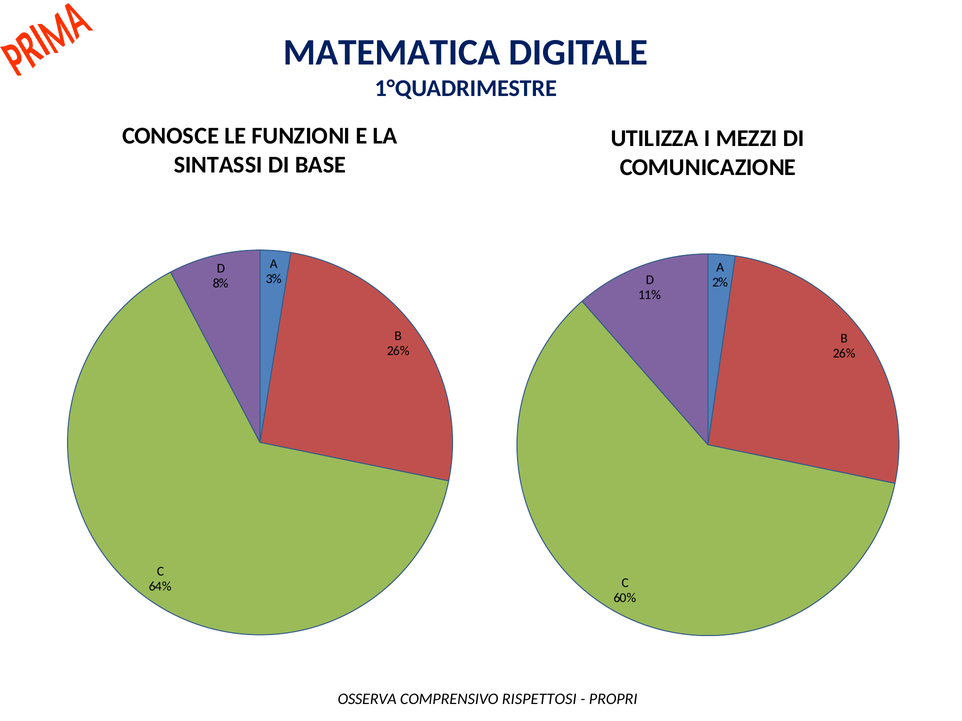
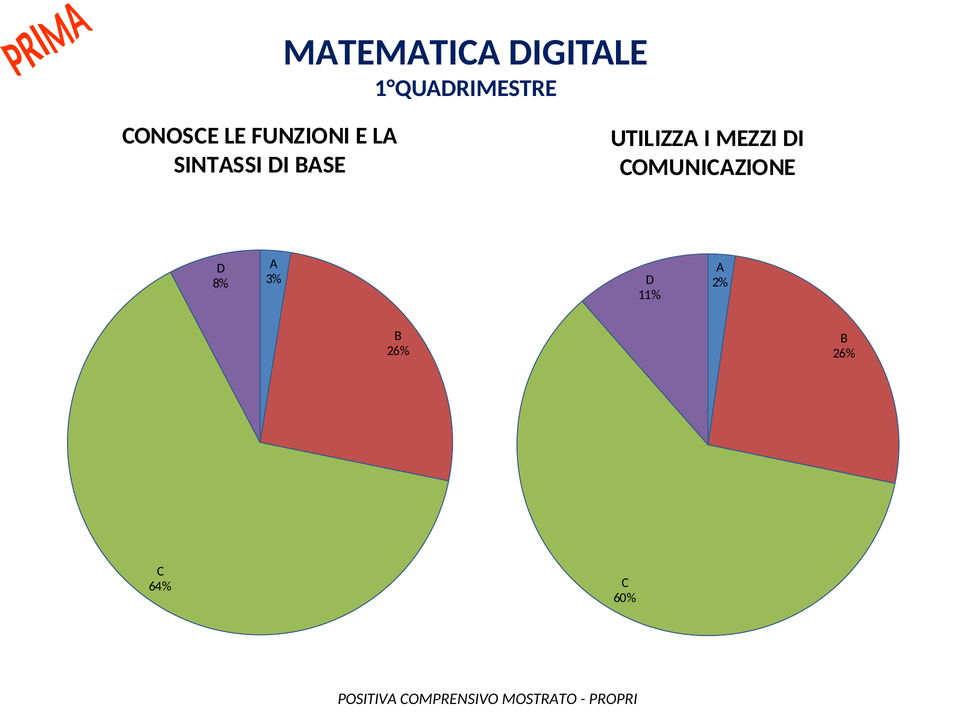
OSSERVA: OSSERVA -> POSITIVA (367, 699)
RISPETTOSI: RISPETTOSI -> MOSTRATO (539, 699)
